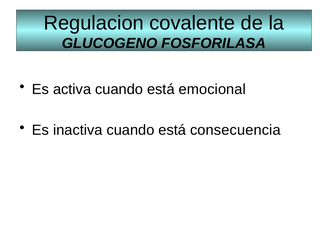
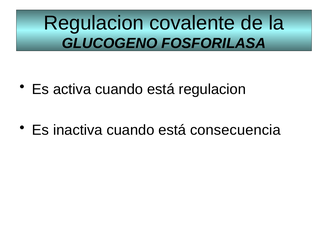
está emocional: emocional -> regulacion (212, 89)
